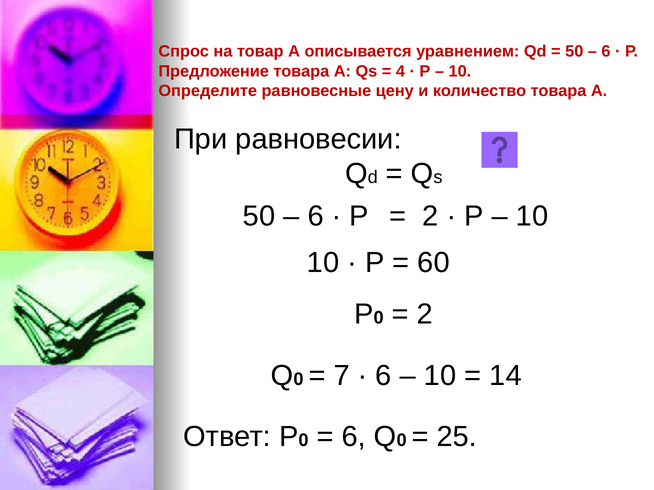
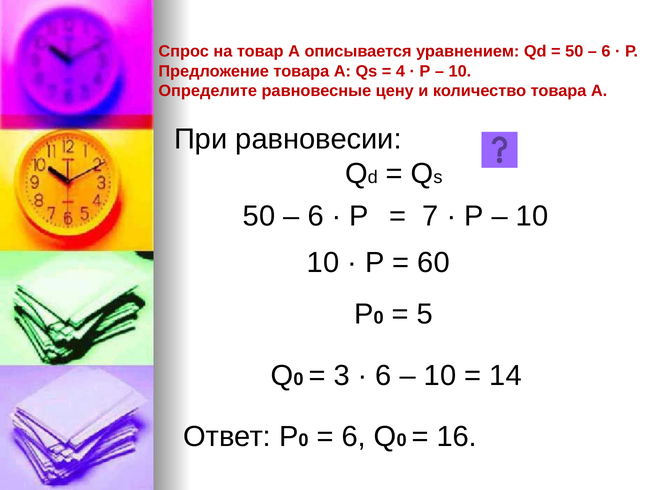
2: 2 -> 7 (430, 216)
2: 2 -> 5 (425, 314)
7: 7 -> 3 (342, 376)
25: 25 -> 16 (457, 437)
